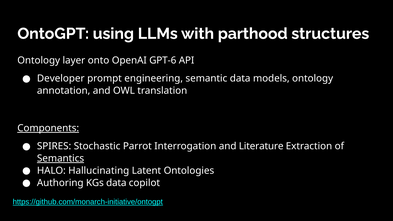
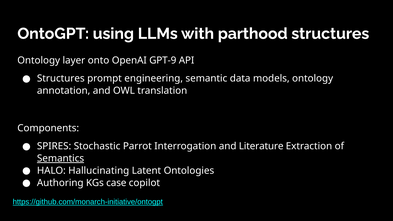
GPT-6: GPT-6 -> GPT-9 (163, 60)
Developer: Developer -> Structures (61, 79)
Components underline: present -> none (48, 128)
KGs data: data -> case (116, 183)
